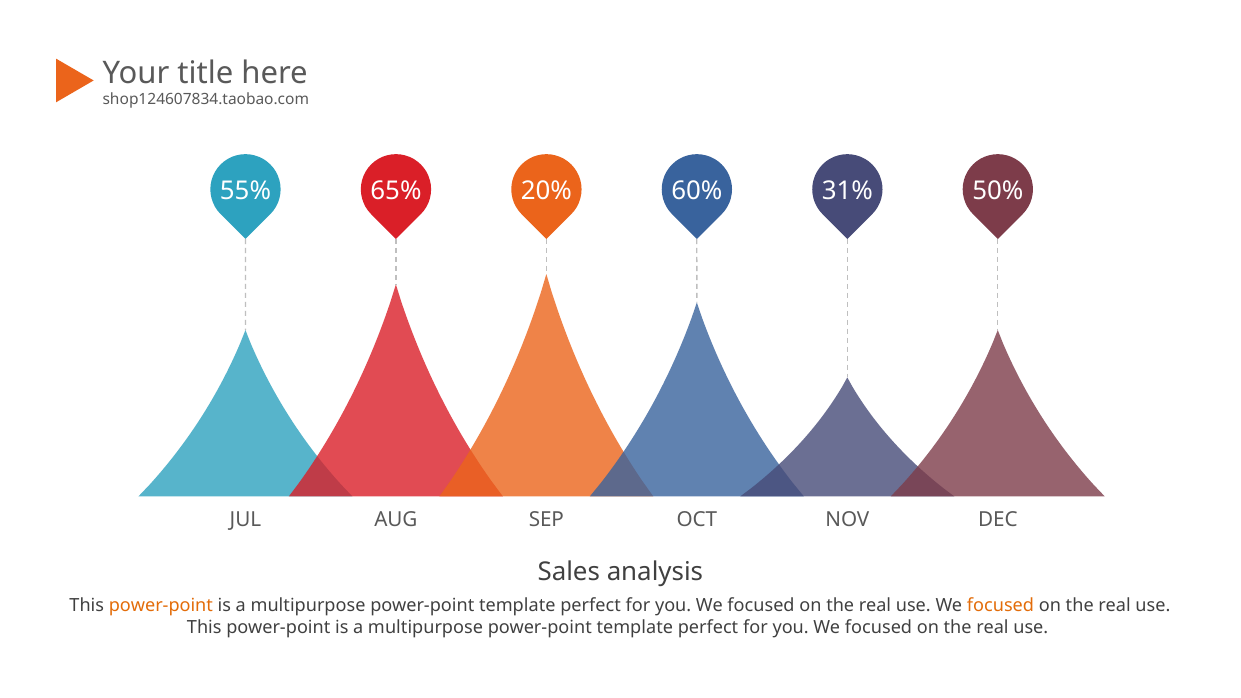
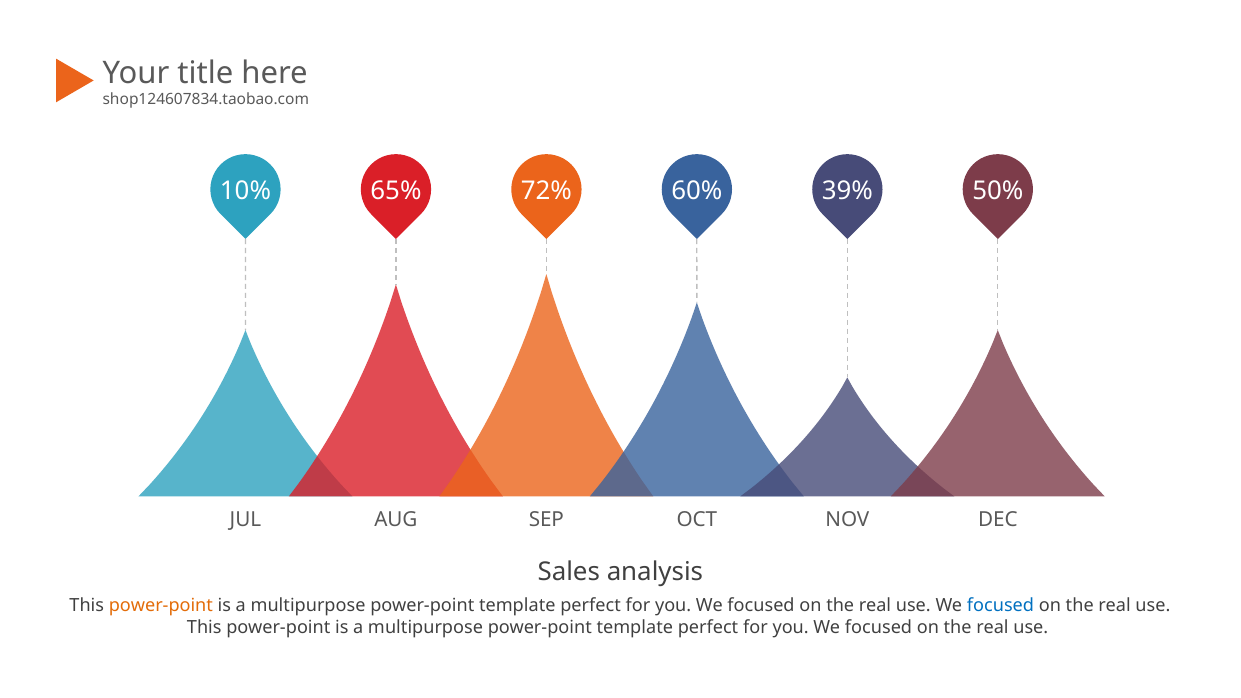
55%: 55% -> 10% (245, 191)
20%: 20% -> 72% (546, 191)
31%: 31% -> 39% (847, 191)
focused colour: orange -> blue (1001, 606)
